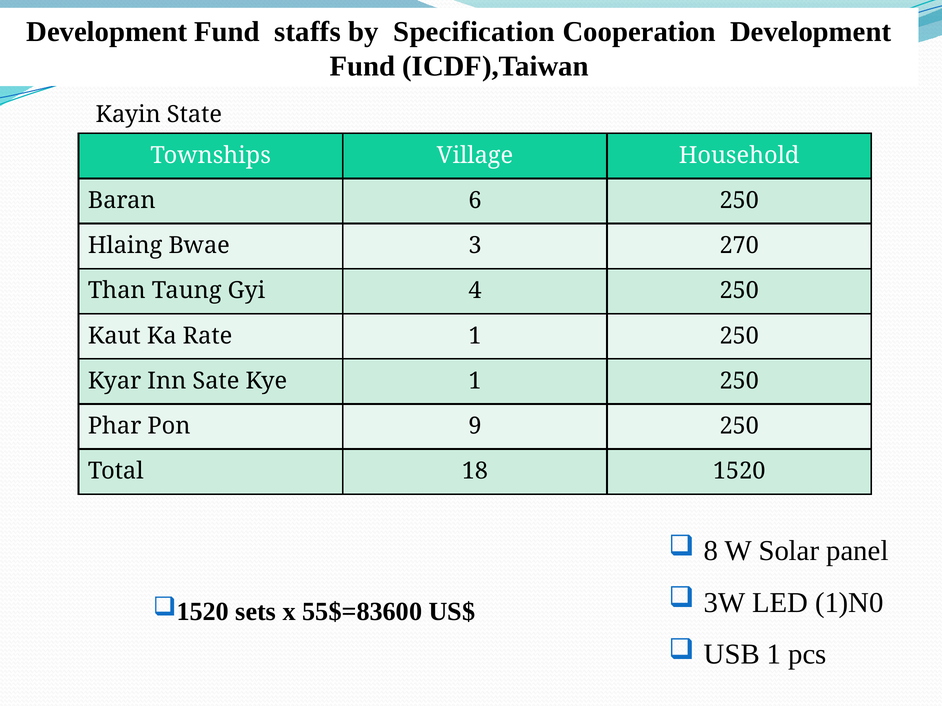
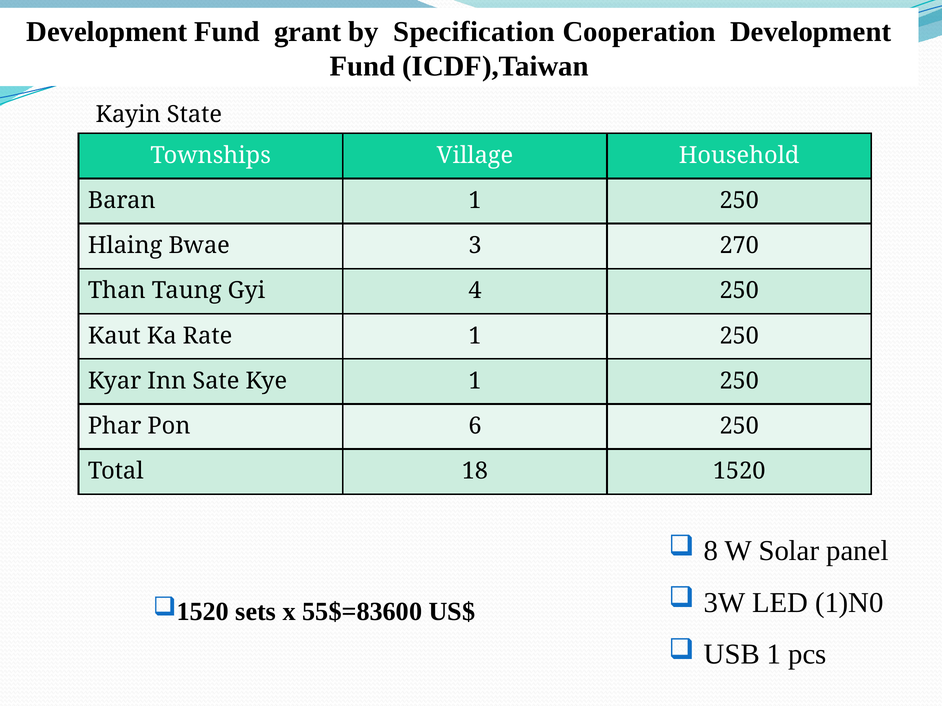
staffs: staffs -> grant (308, 32)
Baran 6: 6 -> 1 (475, 201)
9: 9 -> 6 (475, 426)
